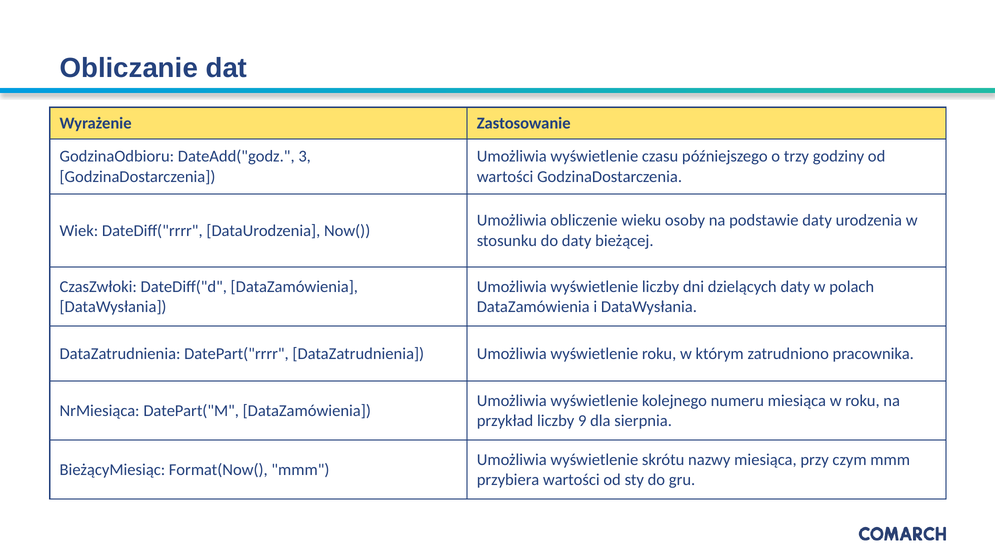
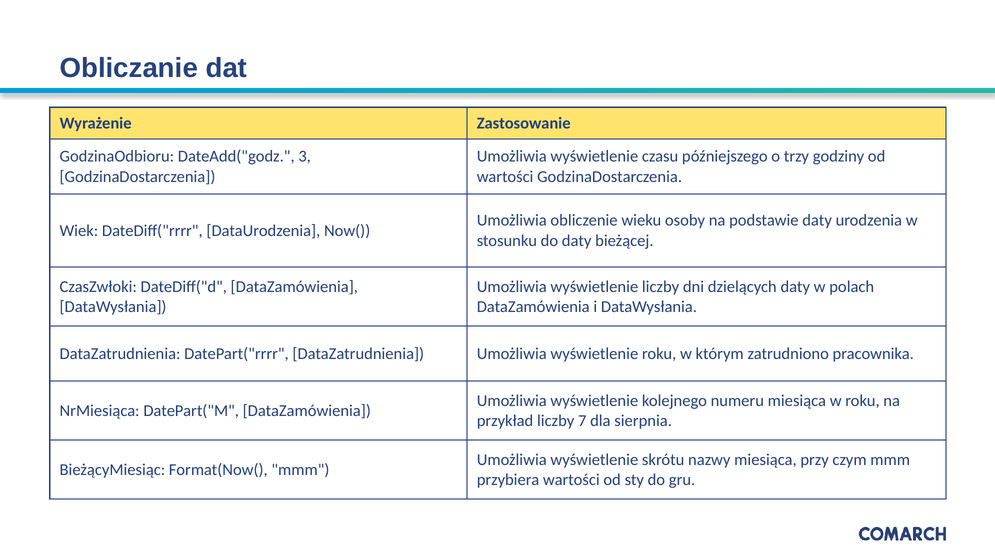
9: 9 -> 7 (582, 421)
